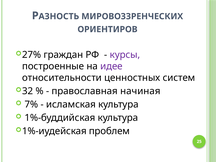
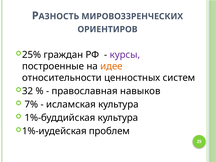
27%: 27% -> 25% (32, 55)
идее colour: purple -> orange (111, 66)
начиная: начиная -> навыков (140, 91)
